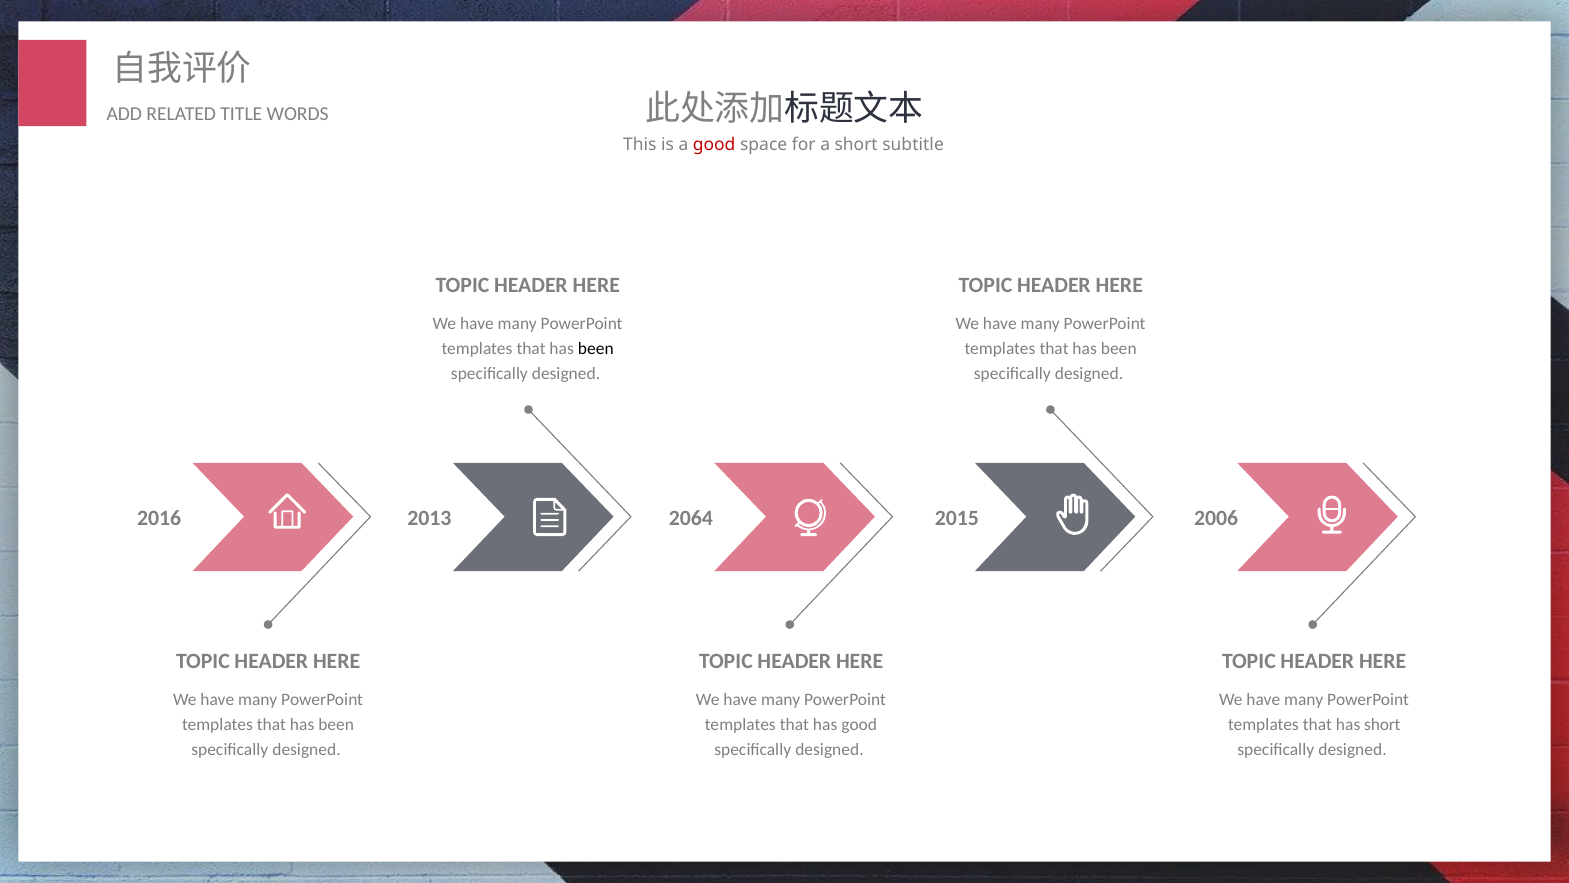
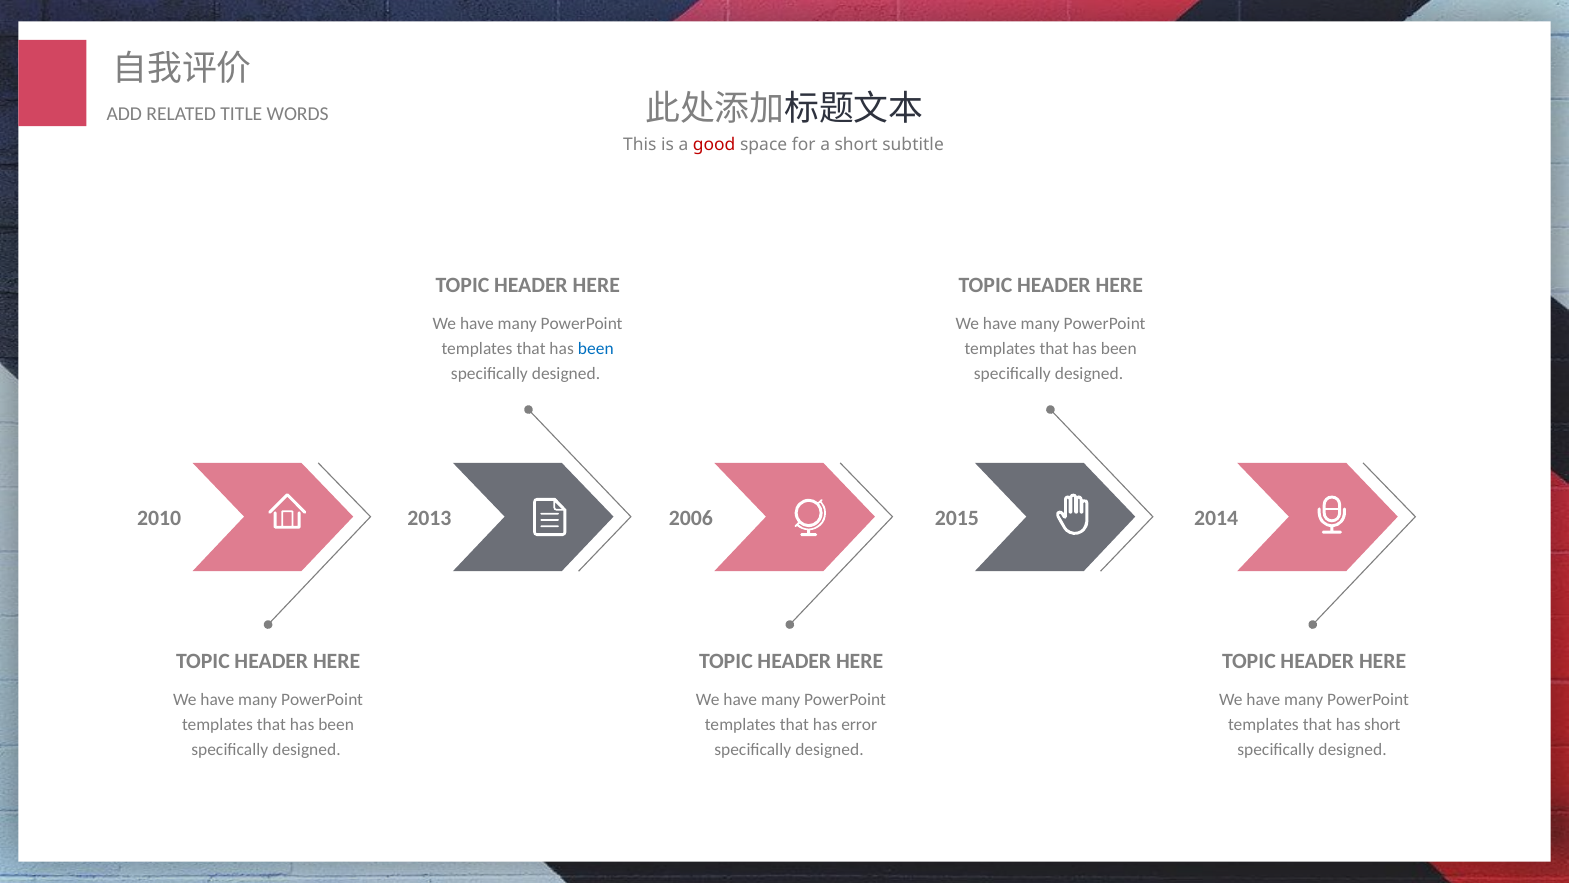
been colour: black -> blue (596, 349)
2016: 2016 -> 2010 (159, 518)
2064: 2064 -> 2006 (691, 518)
2006: 2006 -> 2014 (1216, 518)
has good: good -> error (859, 724)
